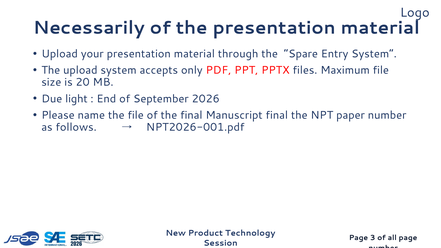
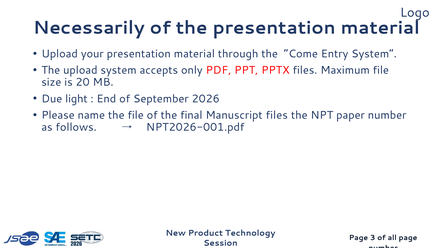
Spare: Spare -> Come (301, 54)
Manuscript final: final -> files (277, 115)
